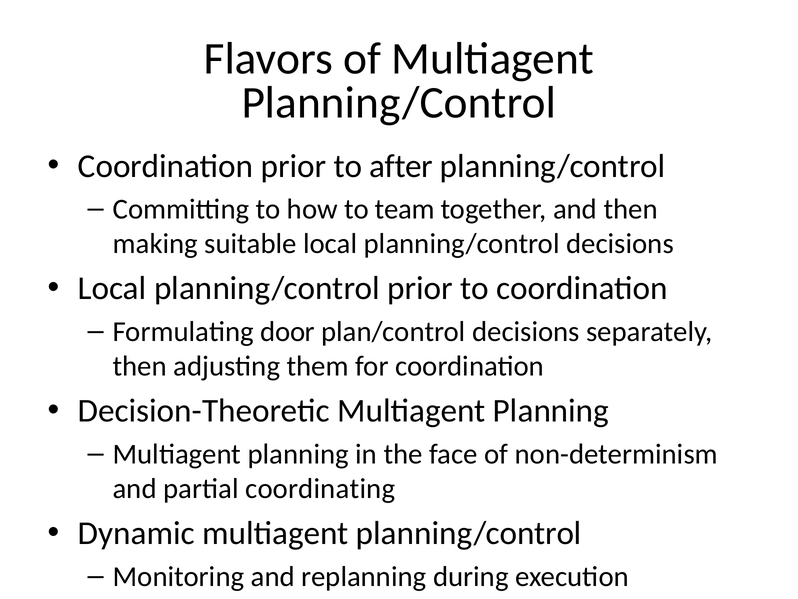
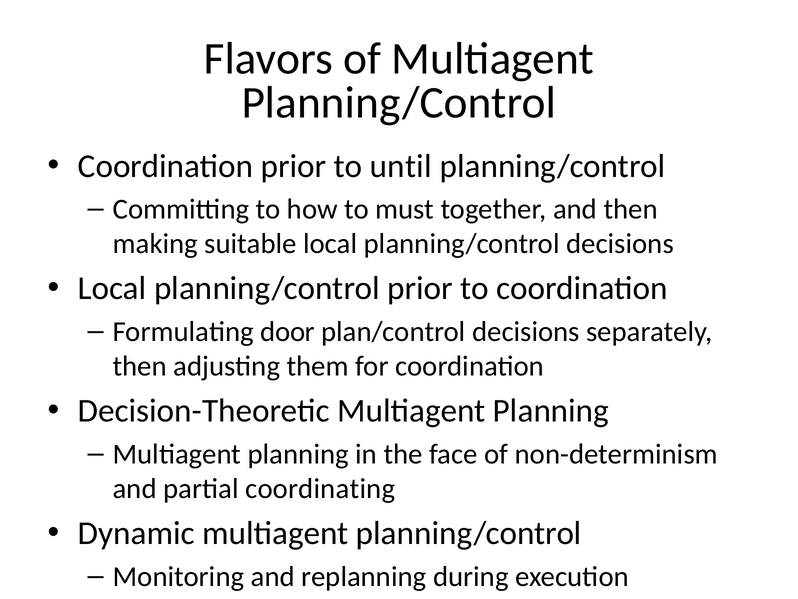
after: after -> until (401, 166)
team: team -> must (405, 209)
